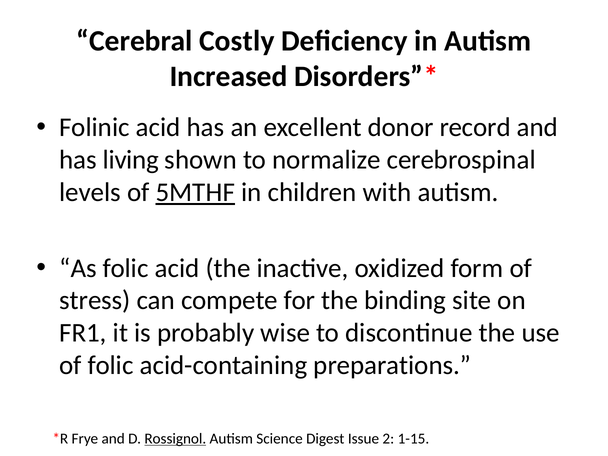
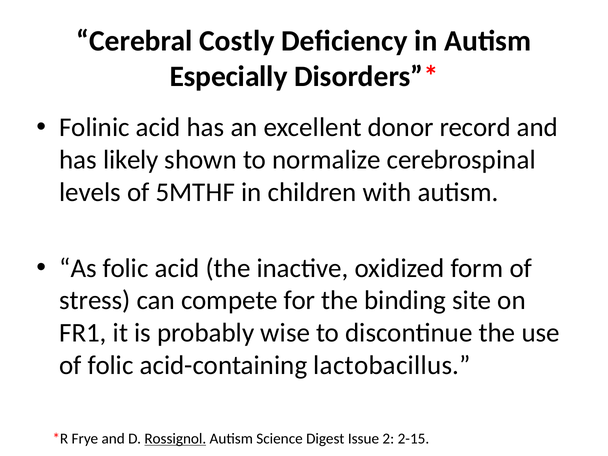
Increased: Increased -> Especially (229, 77)
living: living -> likely (131, 160)
5MTHF underline: present -> none (195, 192)
preparations: preparations -> lactobacillus (392, 365)
1-15: 1-15 -> 2-15 (413, 439)
